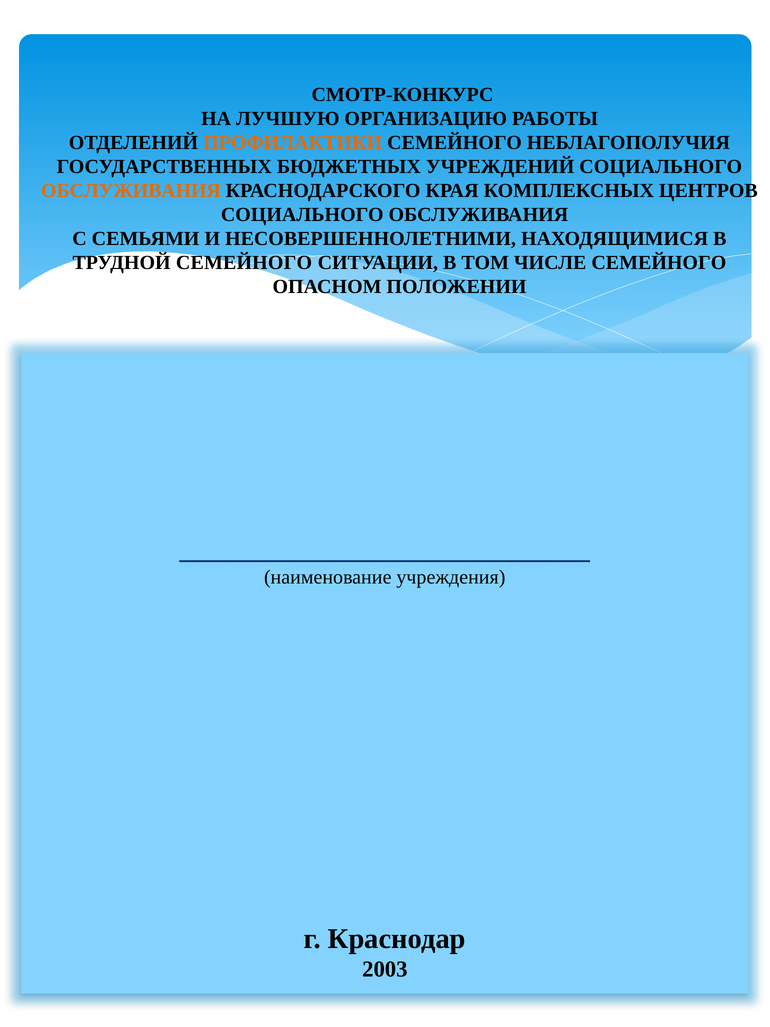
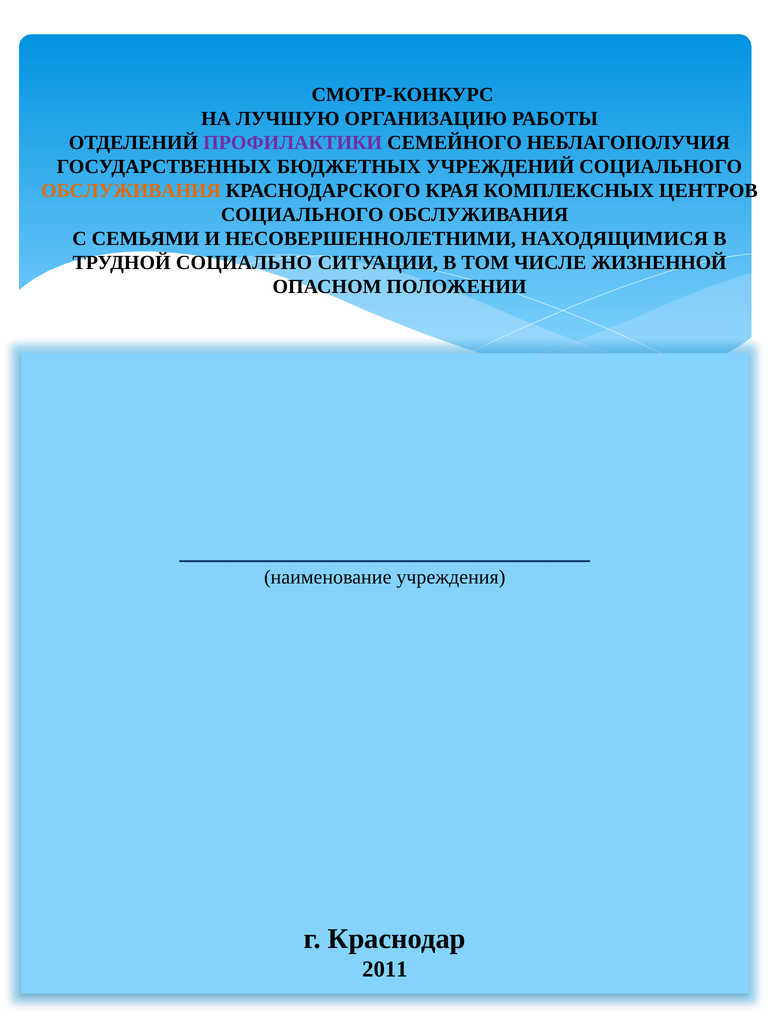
ПРОФИЛАКТИКИ colour: orange -> purple (293, 143)
ТРУДНОЙ СЕМЕЙНОГО: СЕМЕЙНОГО -> СОЦИАЛЬНО (244, 262)
ЧИСЛЕ СЕМЕЙНОГО: СЕМЕЙНОГО -> ЖИЗНЕННОЙ (659, 262)
2003: 2003 -> 2011 (385, 969)
